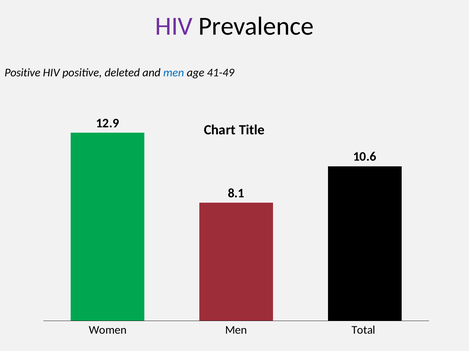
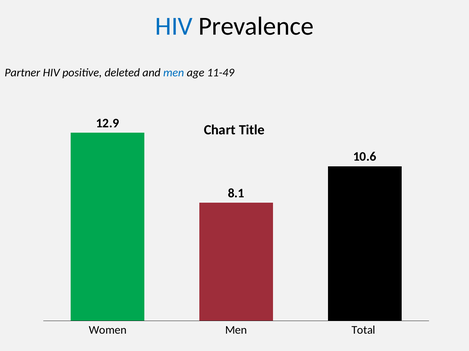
HIV colour: purple -> blue (174, 26)
Positive: Positive -> Partner (22, 73)
41-49: 41-49 -> 11-49 (221, 73)
